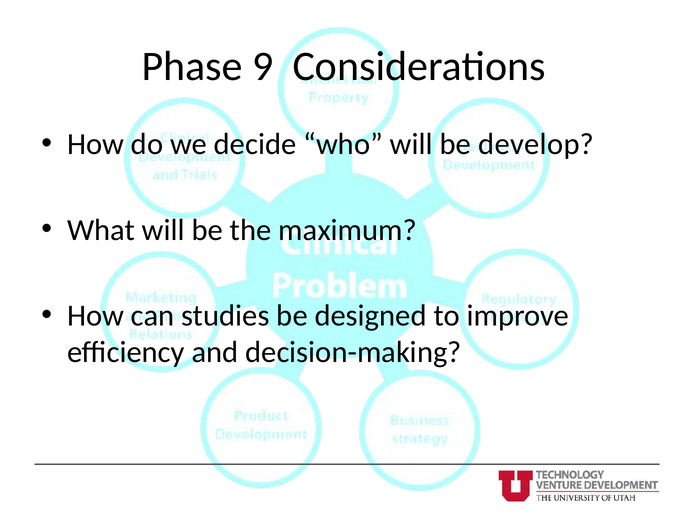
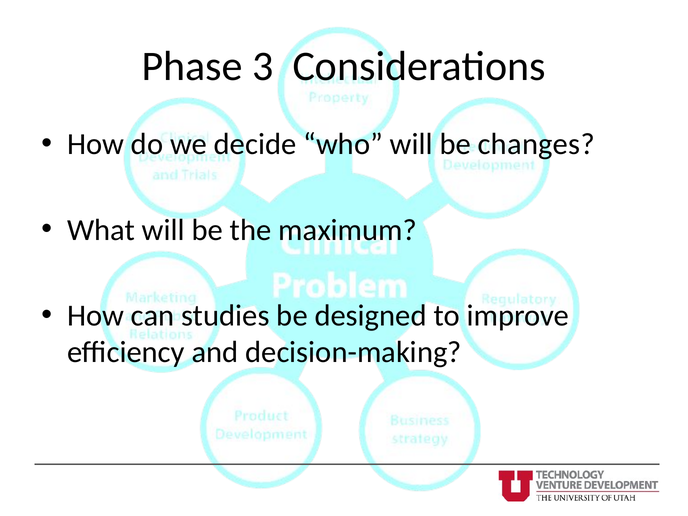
9: 9 -> 3 (263, 67)
develop: develop -> changes (536, 144)
